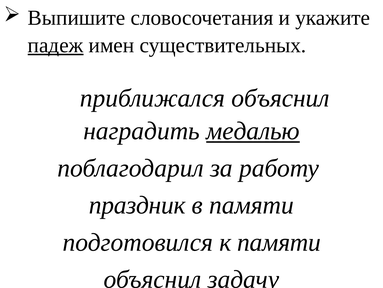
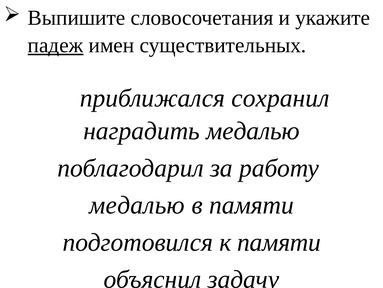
приближался объяснил: объяснил -> сохранил (280, 98)
медалью underline: present -> none (253, 131)
праздник: праздник -> медалью (137, 205)
